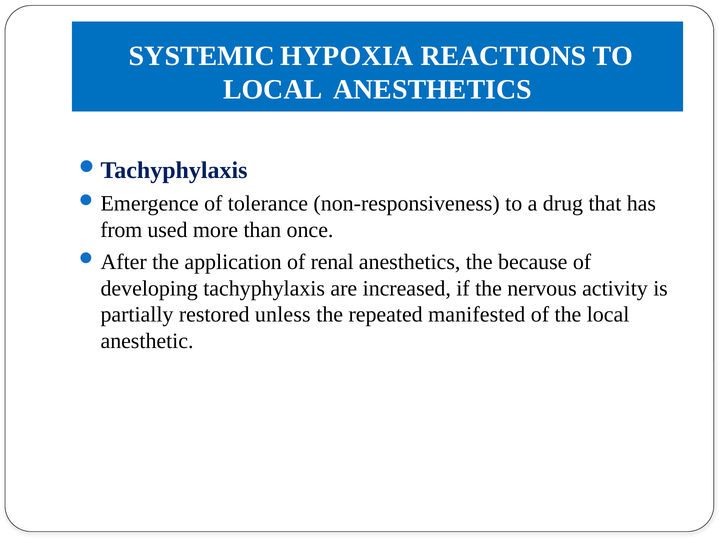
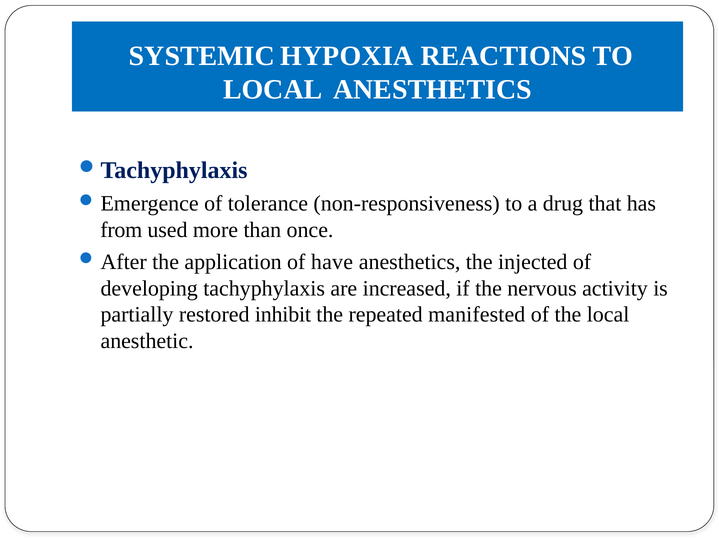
renal: renal -> have (332, 262)
because: because -> injected (533, 262)
unless: unless -> inhibit (283, 315)
